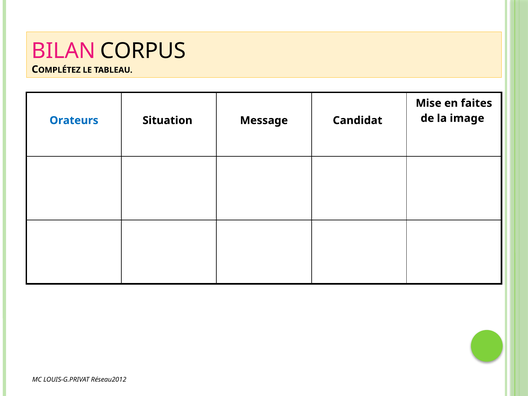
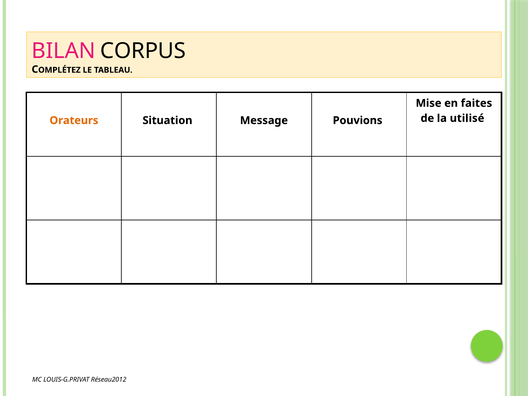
image: image -> utilisé (467, 118)
Orateurs colour: blue -> orange (74, 120)
Candidat: Candidat -> Pouvions (358, 120)
